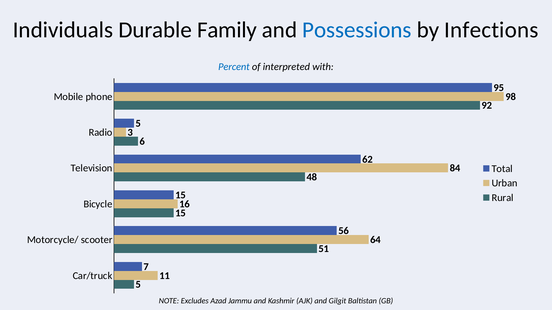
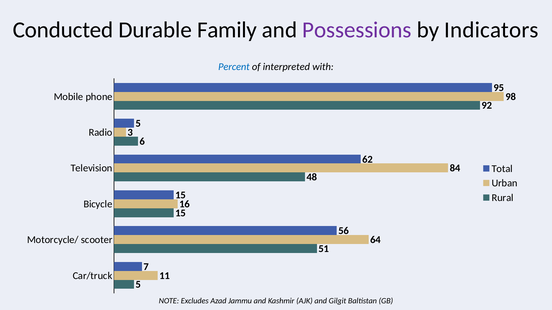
Individuals: Individuals -> Conducted (63, 30)
Possessions colour: blue -> purple (357, 30)
Infections: Infections -> Indicators (491, 30)
